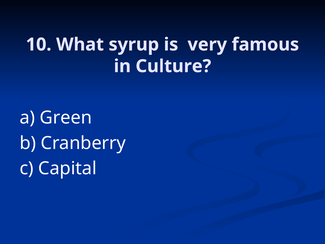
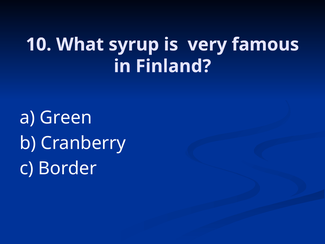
Culture: Culture -> Finland (173, 66)
Capital: Capital -> Border (68, 168)
